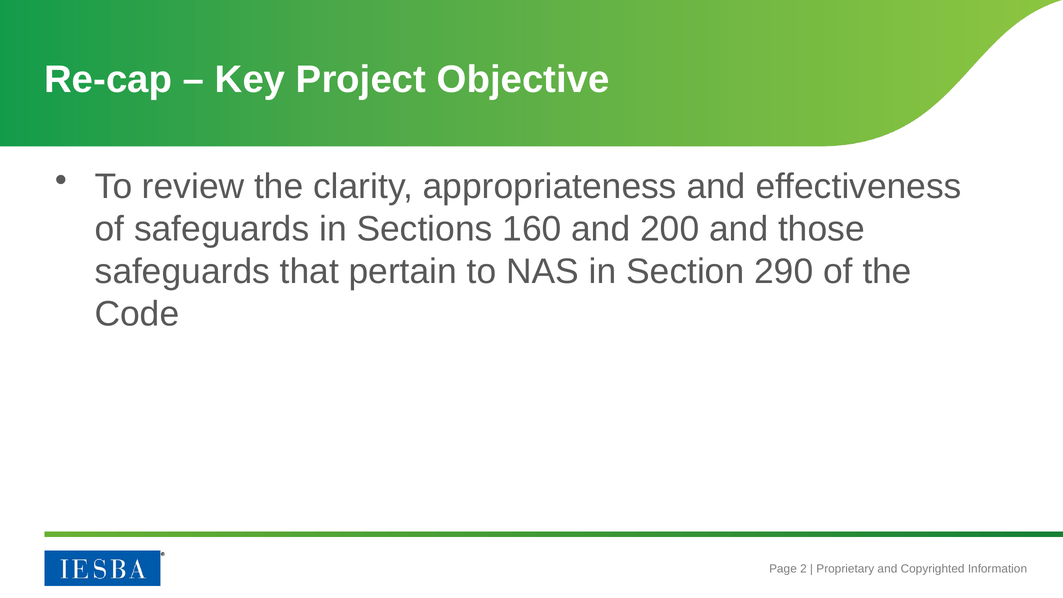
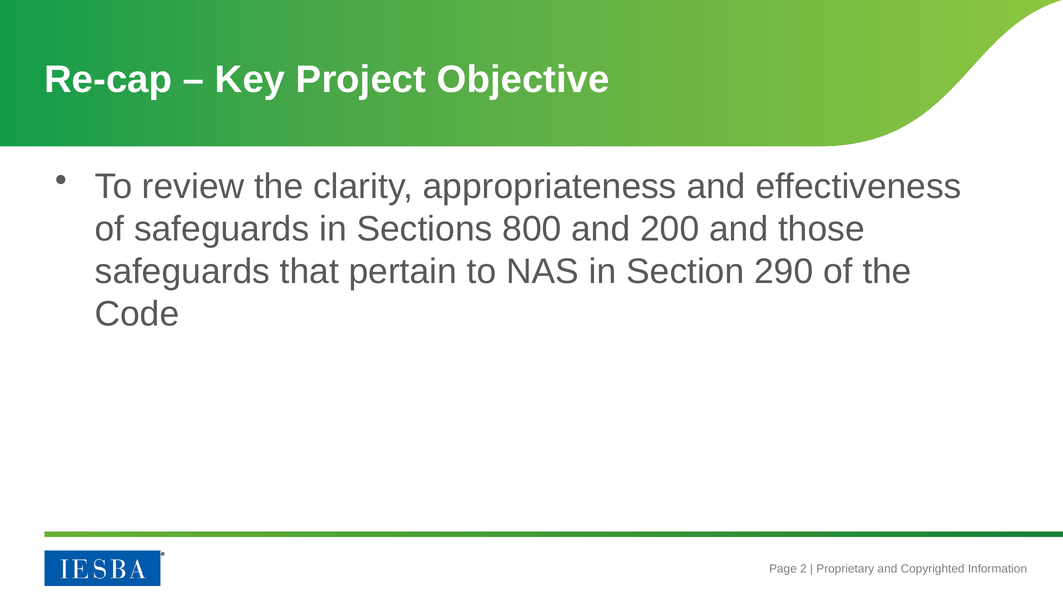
160: 160 -> 800 (532, 229)
